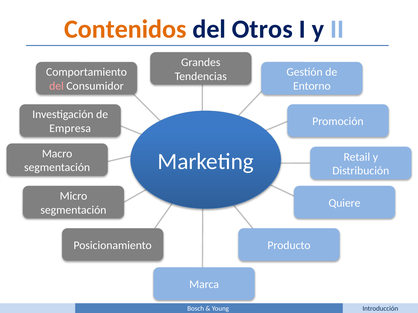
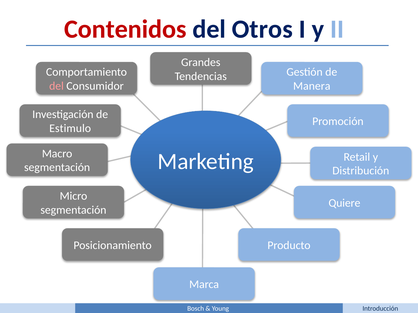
Contenidos colour: orange -> red (125, 29)
Entorno: Entorno -> Manera (312, 86)
Empresa: Empresa -> Estimulo (70, 129)
